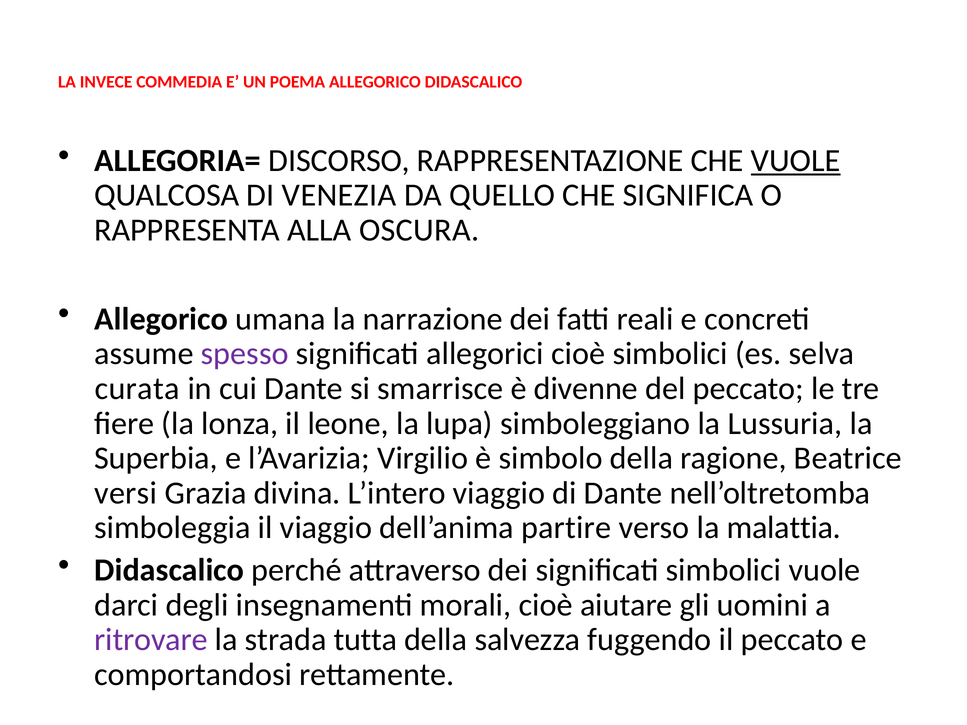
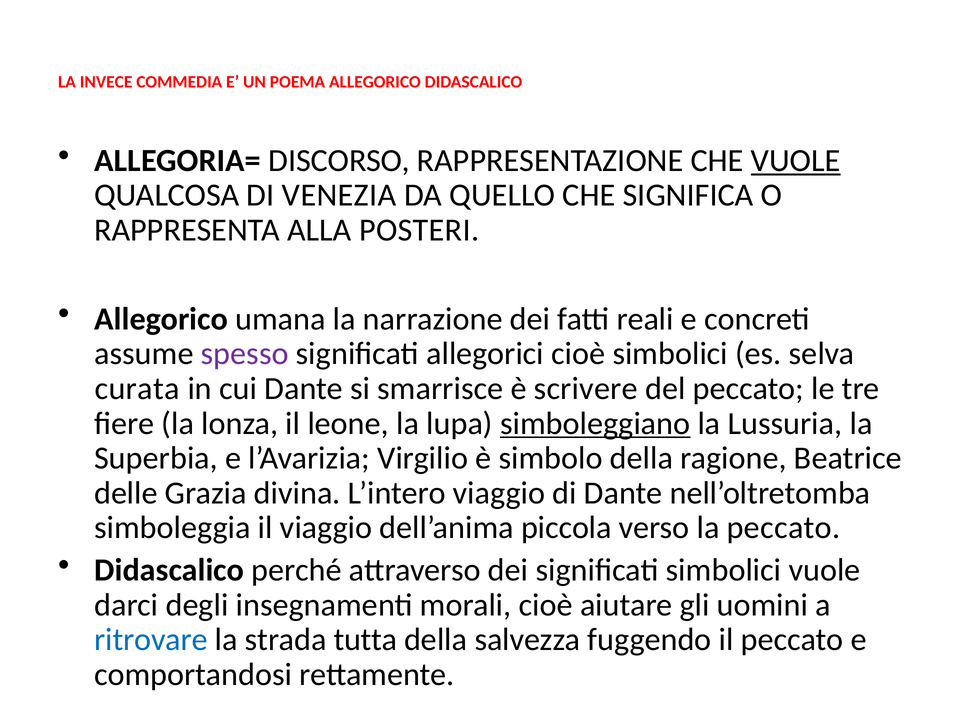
OSCURA: OSCURA -> POSTERI (419, 230)
divenne: divenne -> scrivere (586, 389)
simboleggiano underline: none -> present (595, 424)
versi: versi -> delle (126, 493)
partire: partire -> piccola (566, 528)
la malattia: malattia -> peccato (784, 528)
ritrovare colour: purple -> blue (151, 640)
